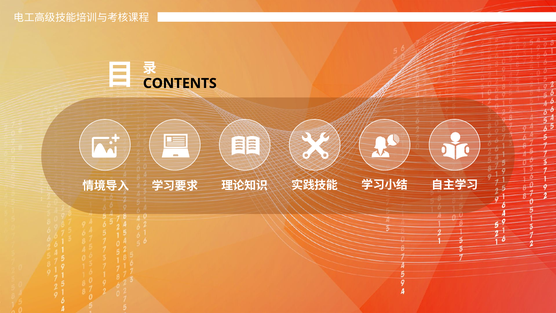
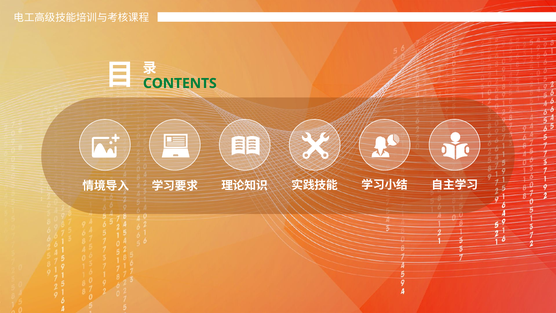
CONTENTS colour: black -> green (180, 83)
